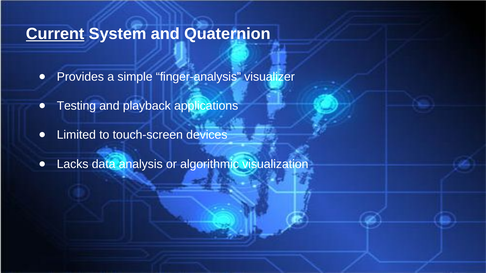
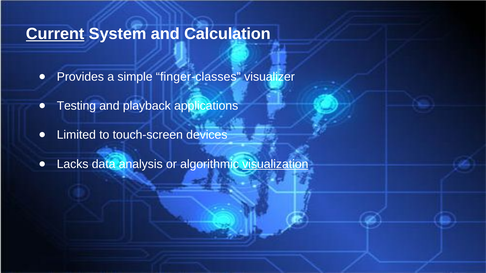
Quaternion: Quaternion -> Calculation (227, 34)
finger-analysis: finger-analysis -> finger-classes (198, 77)
visualization underline: none -> present (275, 164)
